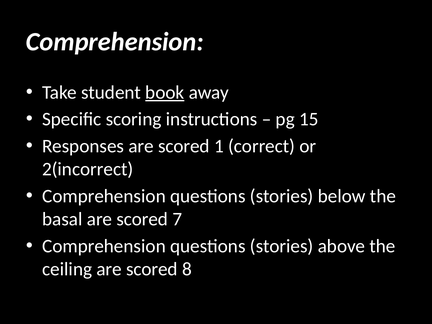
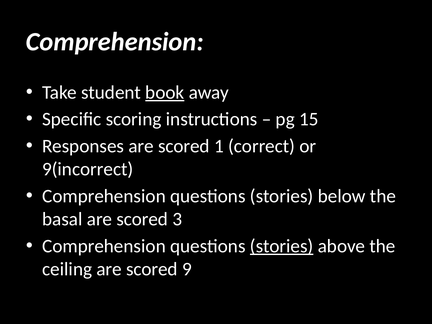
2(incorrect: 2(incorrect -> 9(incorrect (88, 169)
7: 7 -> 3 (177, 219)
stories underline: none -> present (282, 246)
8: 8 -> 9 (187, 269)
